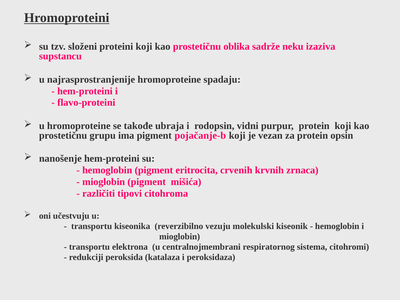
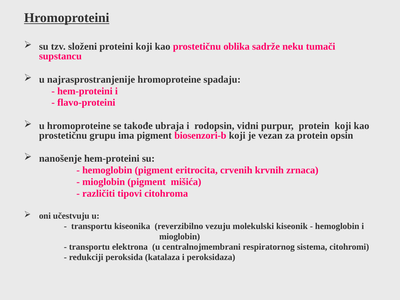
izaziva: izaziva -> tumači (321, 47)
pojačanje-b: pojačanje-b -> biosenzori-b (200, 135)
